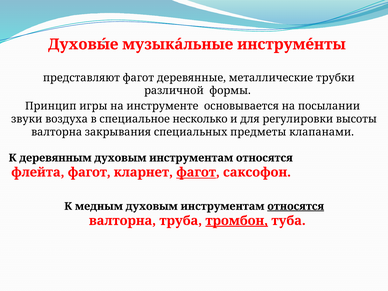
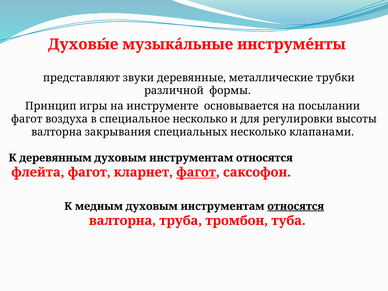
представляют фагот: фагот -> звуки (138, 78)
звуки: звуки -> фагот (27, 119)
специальных предметы: предметы -> несколько (258, 132)
тромбон underline: present -> none (237, 221)
